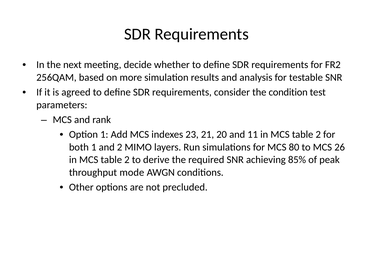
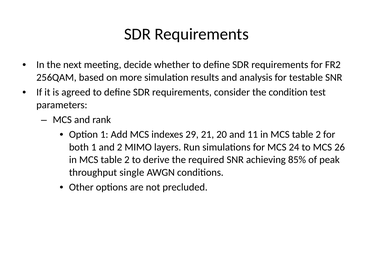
23: 23 -> 29 (192, 134)
80: 80 -> 24 (294, 147)
mode: mode -> single (132, 172)
